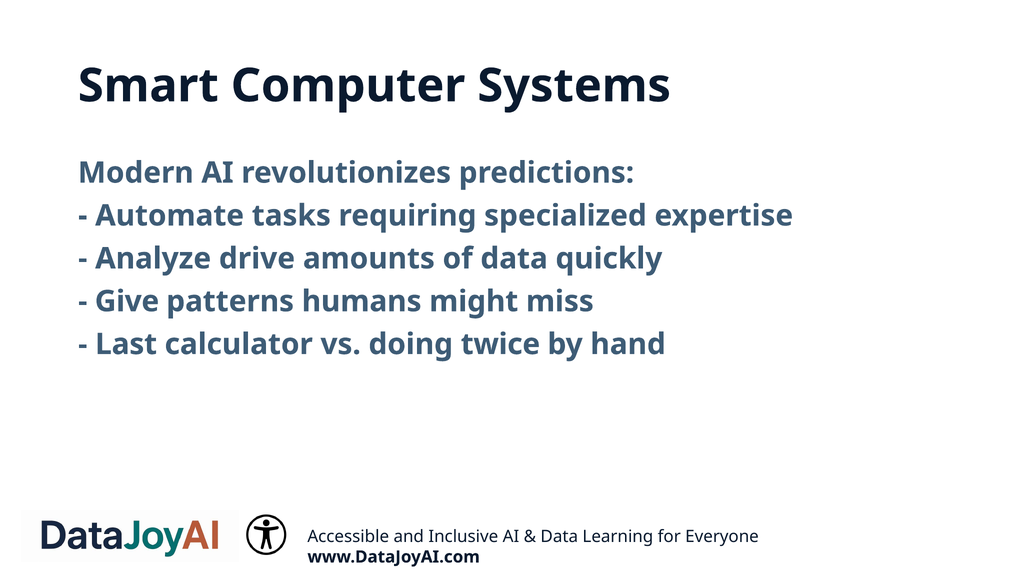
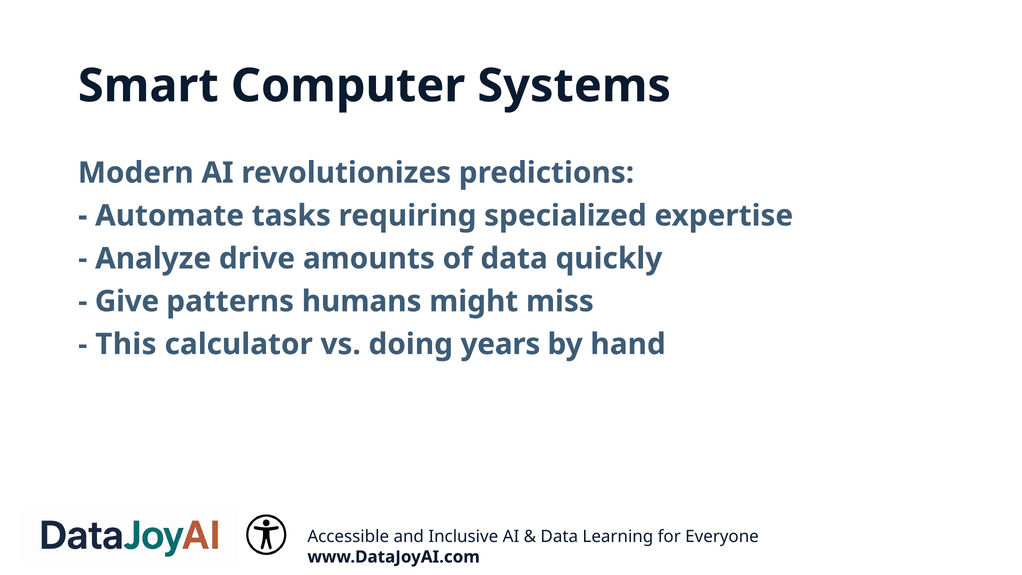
Last: Last -> This (126, 344)
twice: twice -> years (500, 344)
